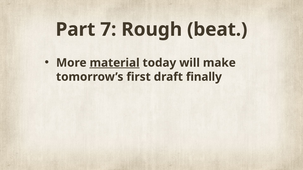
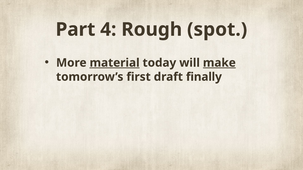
7: 7 -> 4 (108, 30)
beat: beat -> spot (217, 30)
make underline: none -> present (219, 63)
